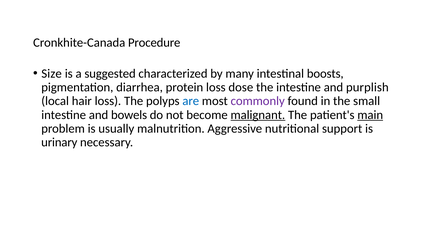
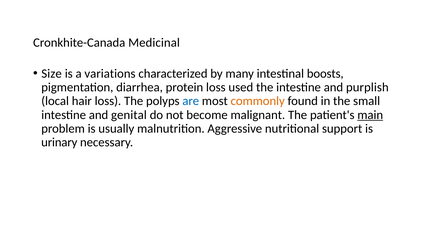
Procedure: Procedure -> Medicinal (154, 42)
suggested: suggested -> variations (110, 74)
dose: dose -> used (241, 87)
commonly colour: purple -> orange (258, 101)
bowels: bowels -> genital (129, 115)
malignant underline: present -> none (258, 115)
